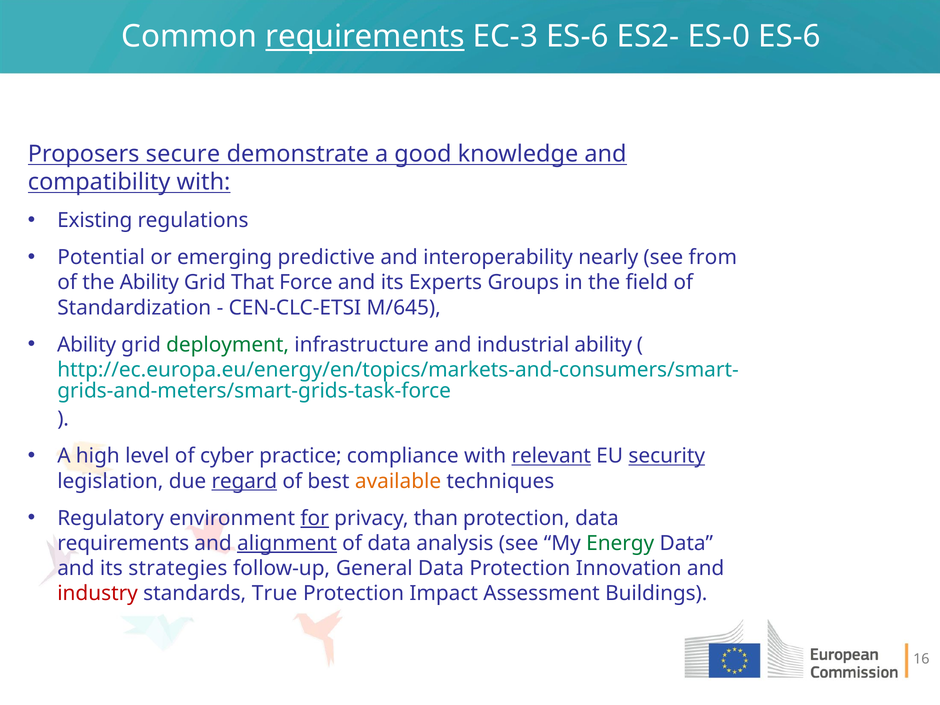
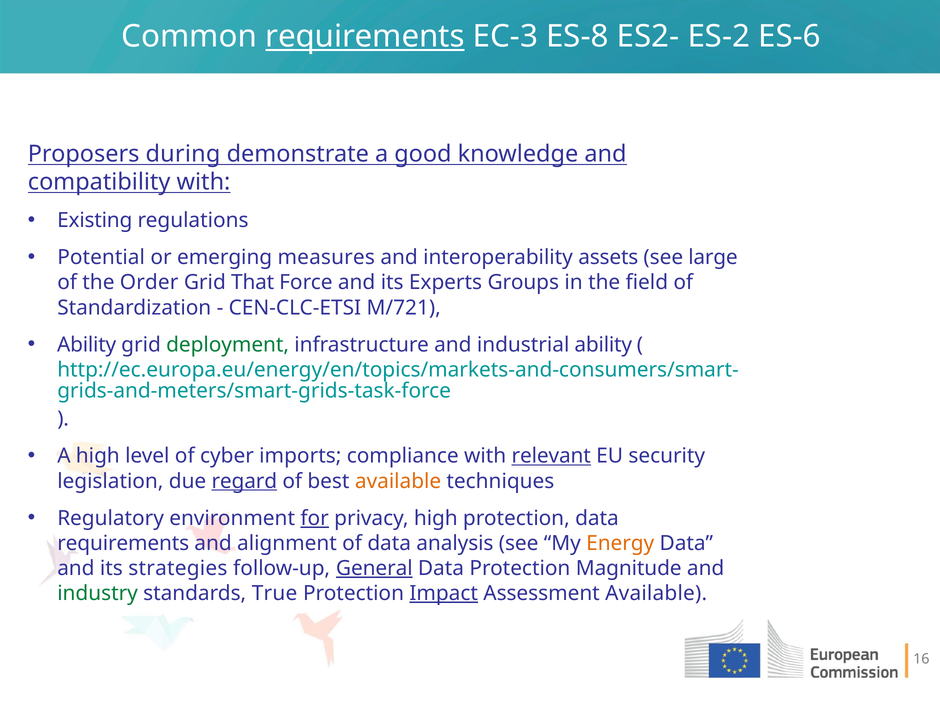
EC-3 ES-6: ES-6 -> ES-8 (577, 36)
ES-0: ES-0 -> ES-2 (719, 36)
secure: secure -> during (183, 154)
predictive: predictive -> measures (326, 258)
nearly: nearly -> assets (608, 258)
from: from -> large (713, 258)
the Ability: Ability -> Order (149, 283)
M/645: M/645 -> M/721 (404, 308)
practice: practice -> imports (300, 456)
security underline: present -> none (667, 456)
privacy than: than -> high (436, 518)
alignment underline: present -> none (287, 543)
Energy colour: green -> orange (620, 543)
General underline: none -> present (374, 568)
Innovation: Innovation -> Magnitude (629, 568)
industry colour: red -> green (98, 593)
Impact underline: none -> present (444, 593)
Assessment Buildings: Buildings -> Available (656, 593)
